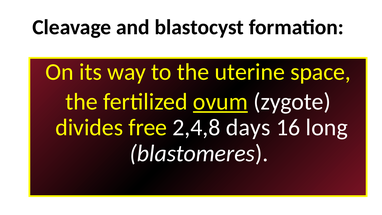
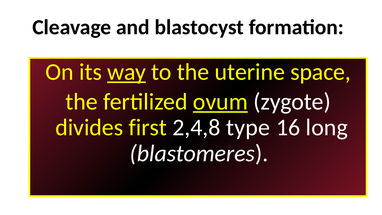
way underline: none -> present (127, 72)
free: free -> first (148, 128)
days: days -> type (248, 128)
